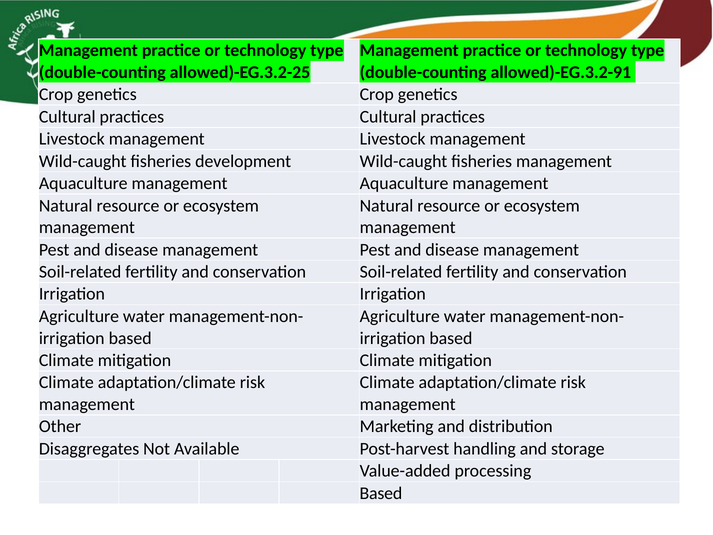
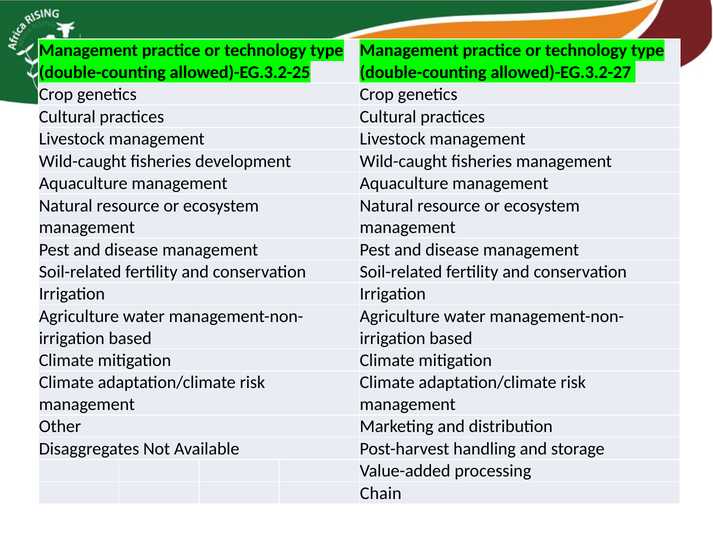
allowed)-EG.3.2-91: allowed)-EG.3.2-91 -> allowed)-EG.3.2-27 (561, 72)
Based: Based -> Chain (381, 493)
